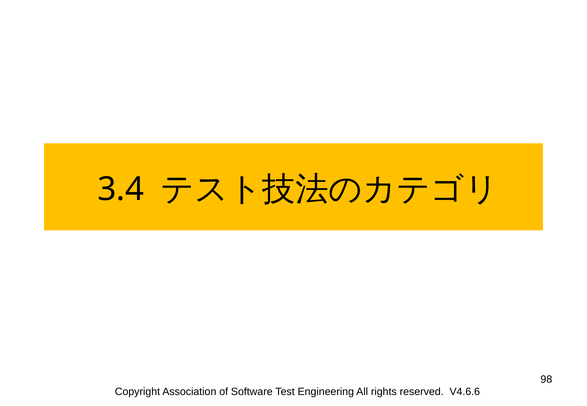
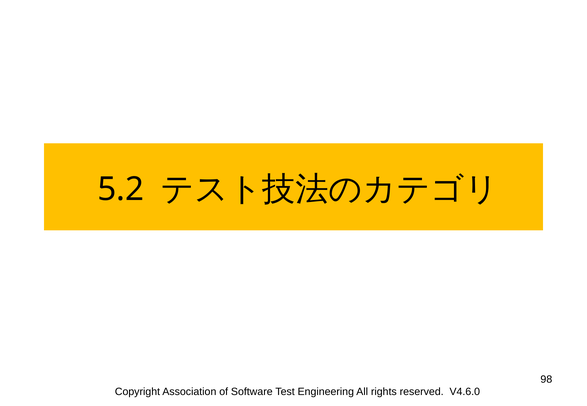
3.4: 3.4 -> 5.2 (121, 189)
V4.6.6: V4.6.6 -> V4.6.0 (465, 392)
